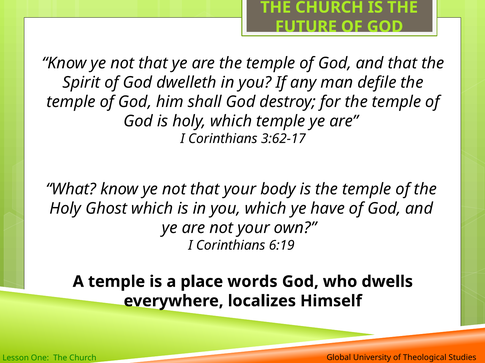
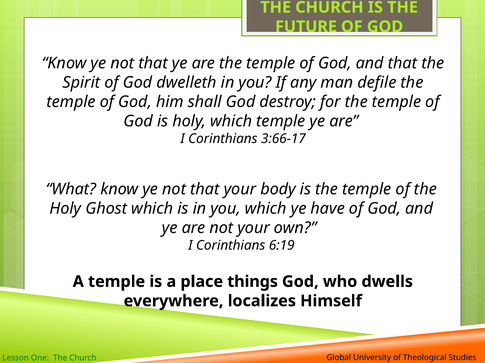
3:62-17: 3:62-17 -> 3:66-17 (283, 139)
words: words -> things (253, 282)
